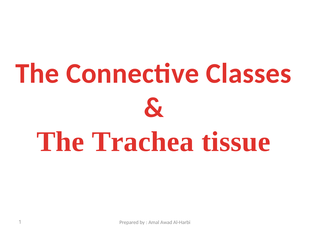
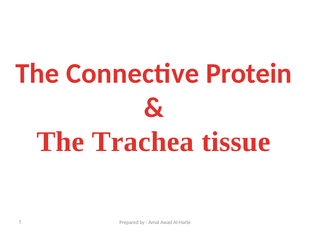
Classes: Classes -> Protein (249, 73)
